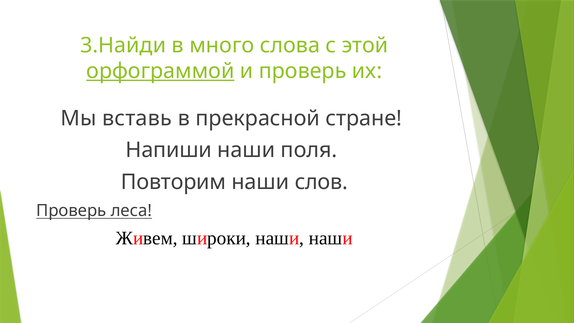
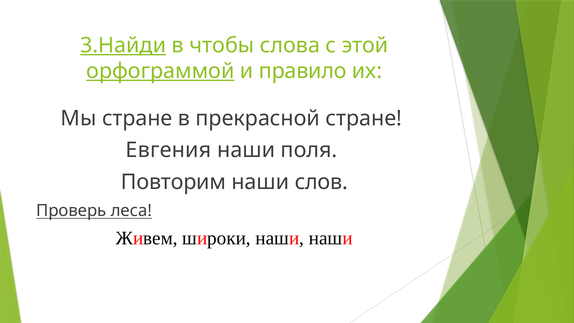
3.Найди underline: none -> present (123, 45)
много: много -> чтобы (222, 45)
и проверь: проверь -> правило (303, 71)
Мы вставь: вставь -> стране (137, 118)
Напиши: Напиши -> Евгения (168, 150)
